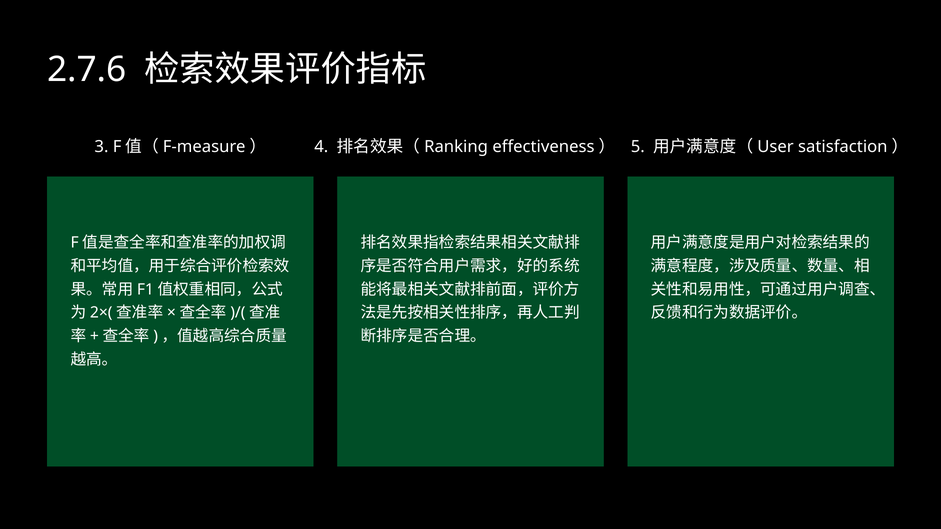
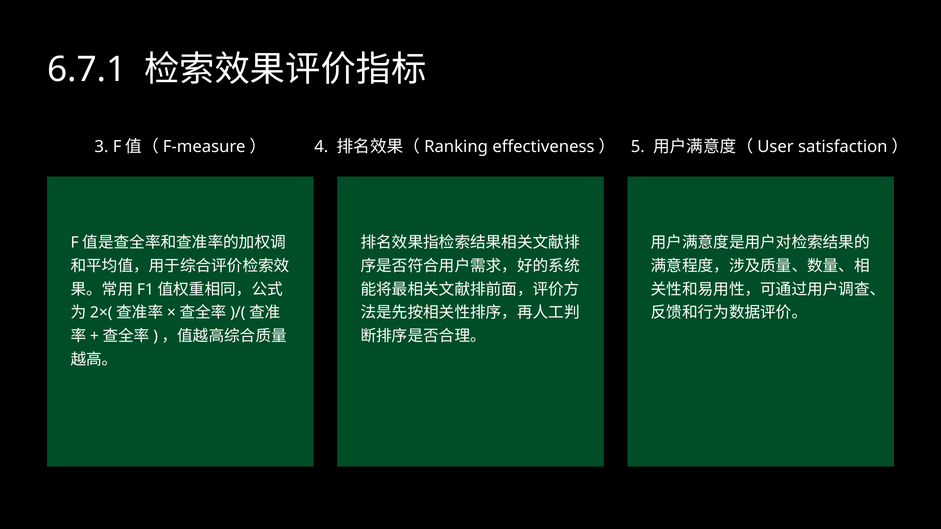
2.7.6: 2.7.6 -> 6.7.1 (87, 69)
